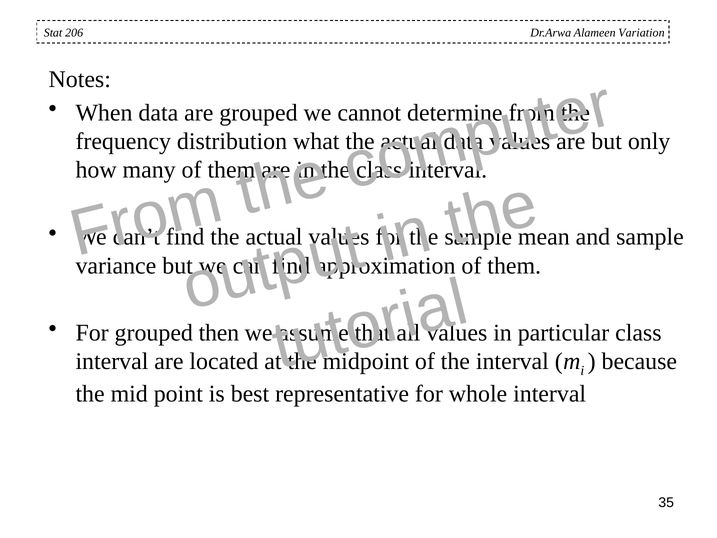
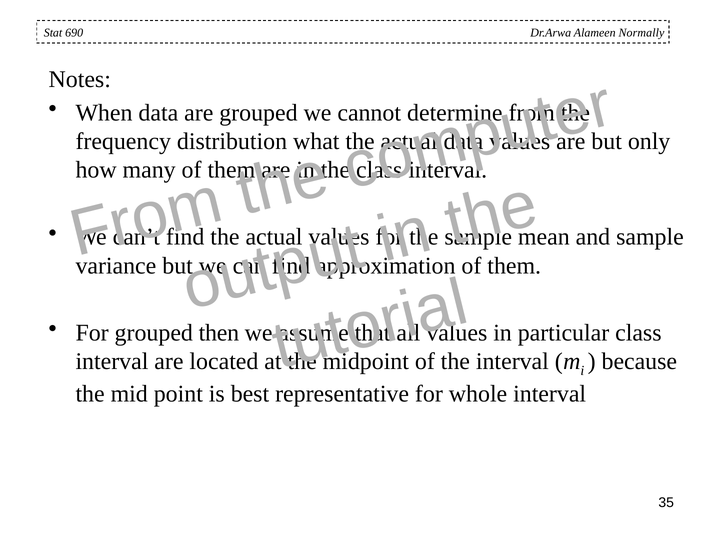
206: 206 -> 690 (74, 33)
Variation: Variation -> Normally (641, 33)
